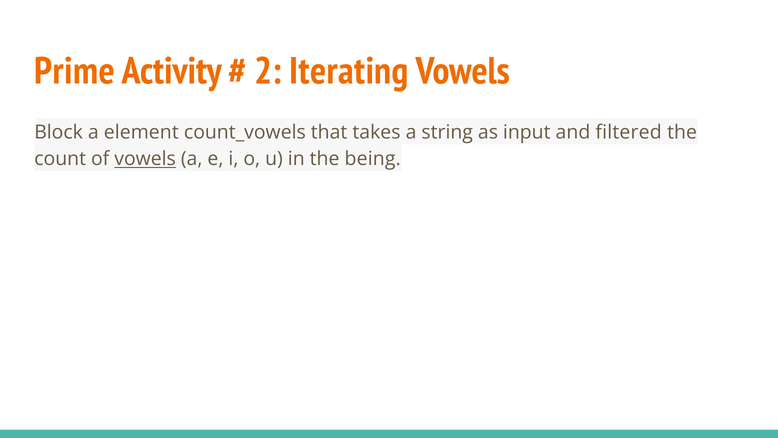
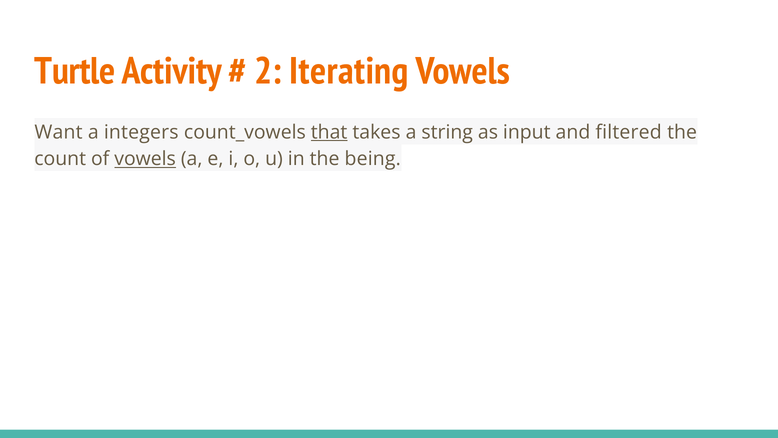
Prime: Prime -> Turtle (75, 71)
Block: Block -> Want (59, 132)
element: element -> integers (141, 132)
that underline: none -> present (329, 132)
